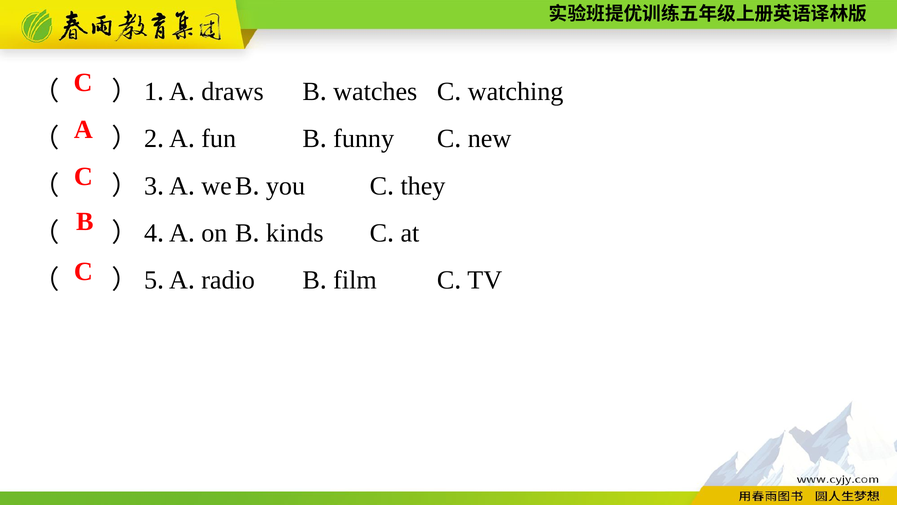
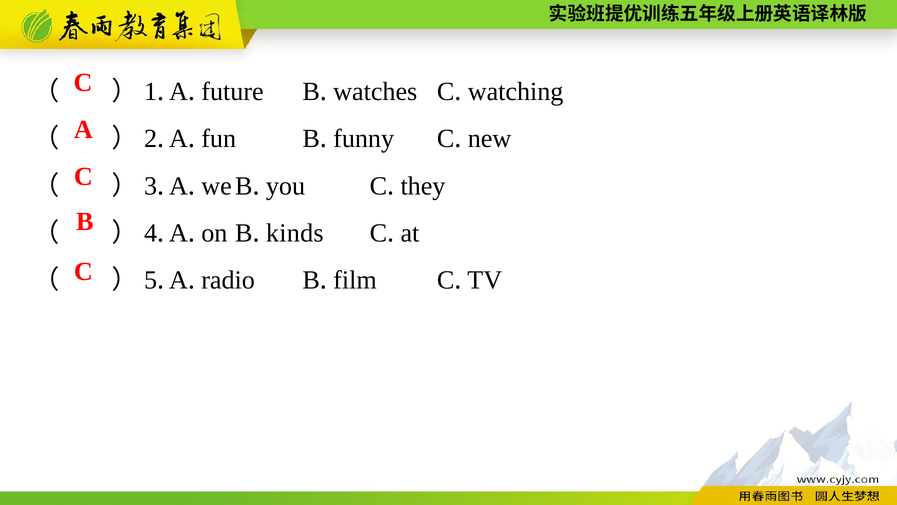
draws: draws -> future (233, 92)
